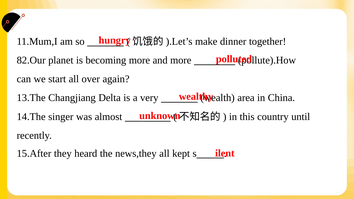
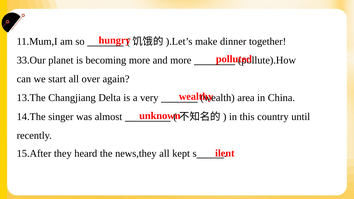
82.Our: 82.Our -> 33.Our (31, 60)
